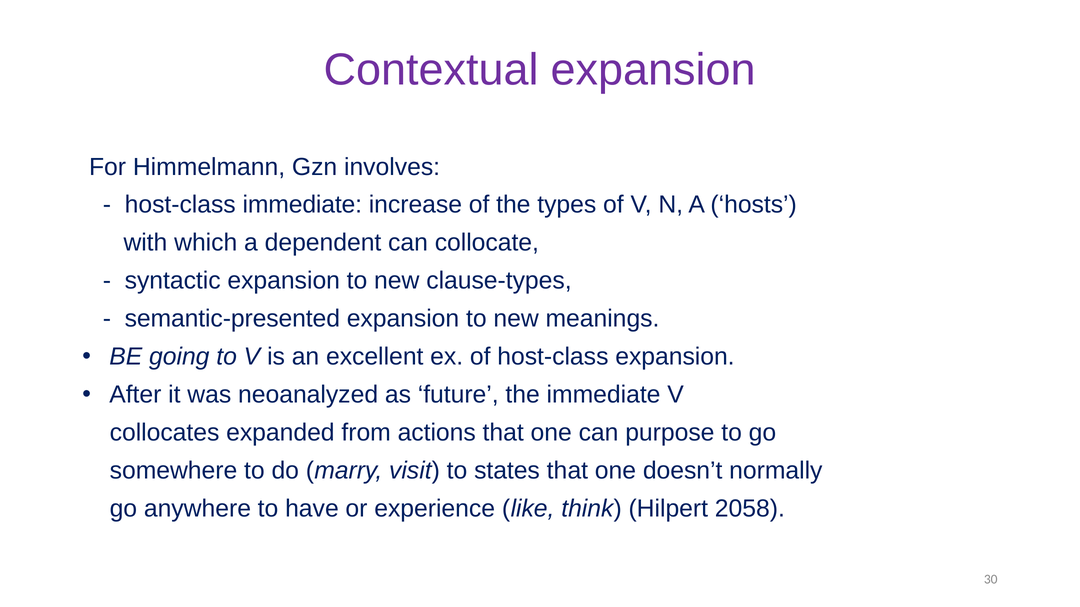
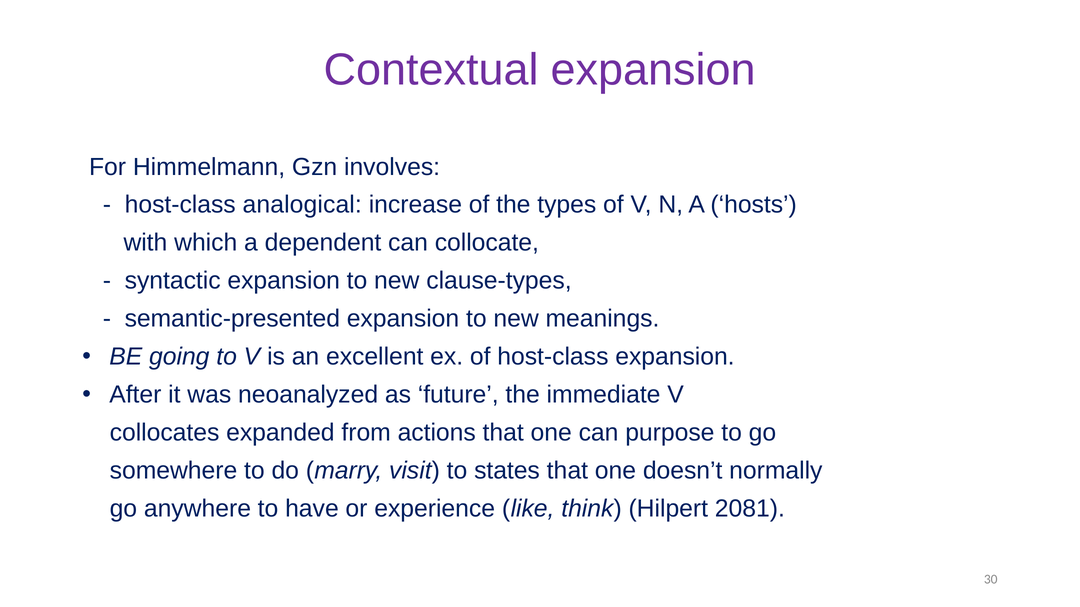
host-class immediate: immediate -> analogical (302, 205)
2058: 2058 -> 2081 (750, 509)
